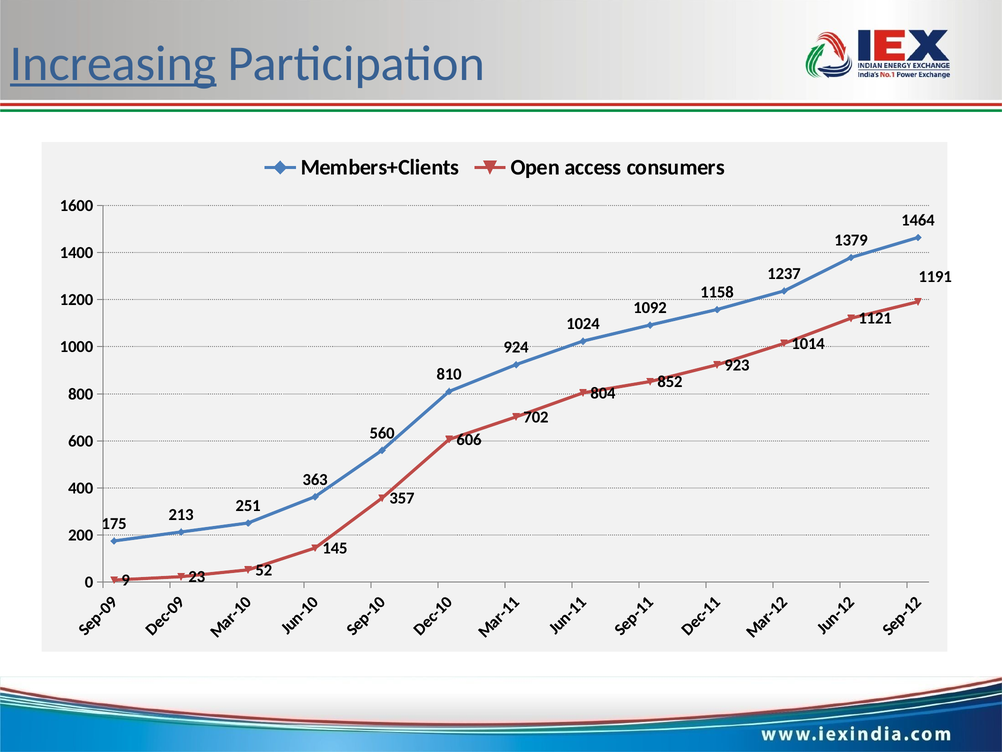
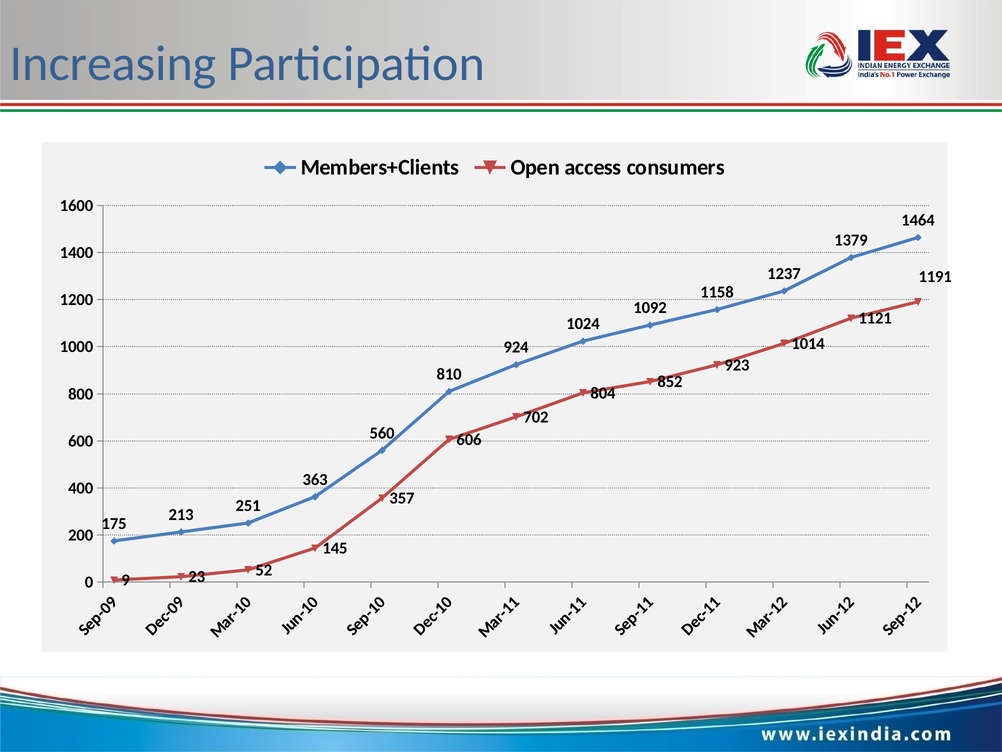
Increasing underline: present -> none (113, 64)
